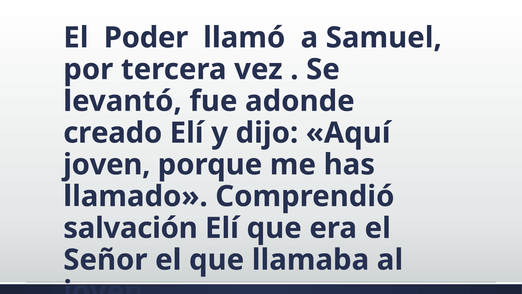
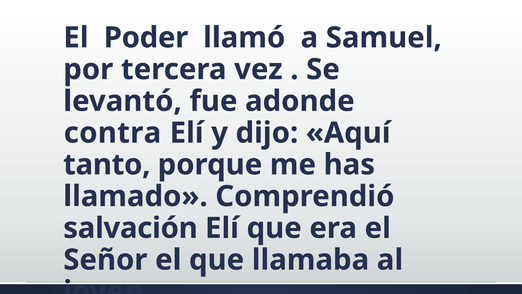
creado: creado -> contra (112, 133)
joven: joven -> tanto (107, 164)
